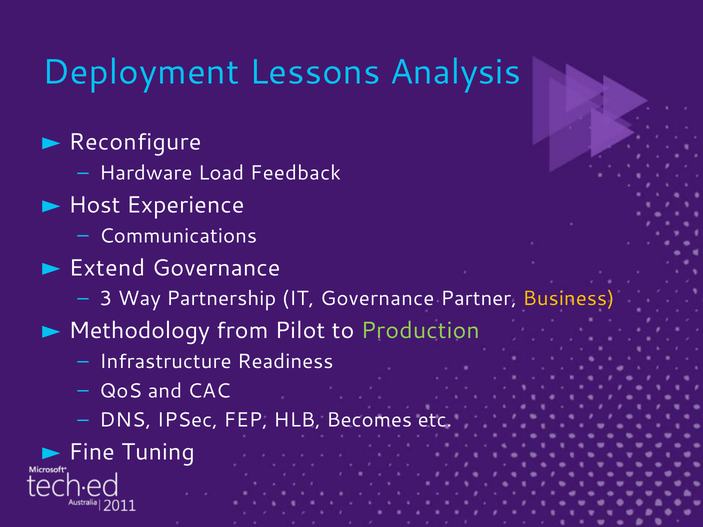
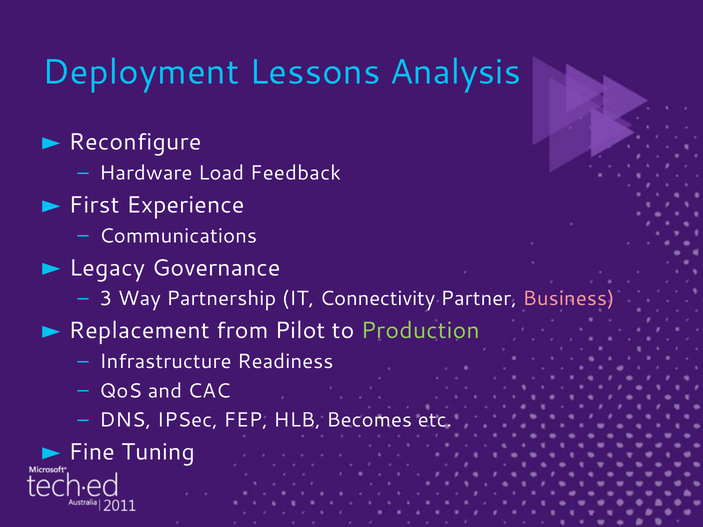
Host: Host -> First (94, 205)
Extend: Extend -> Legacy (107, 268)
IT Governance: Governance -> Connectivity (378, 299)
Business colour: yellow -> pink (569, 299)
Methodology: Methodology -> Replacement (139, 331)
